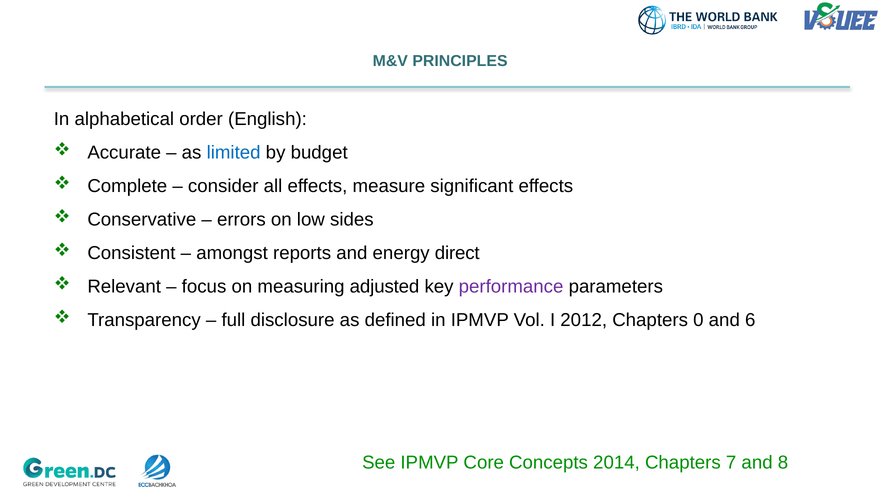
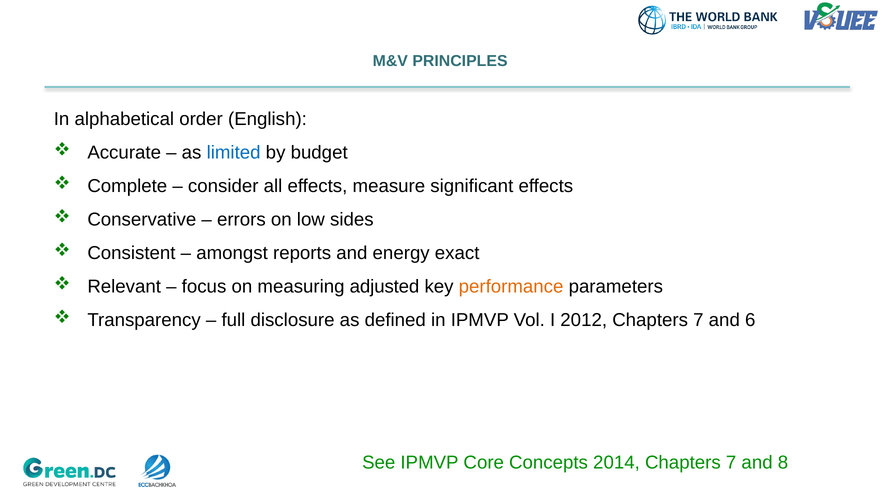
direct: direct -> exact (457, 253)
performance colour: purple -> orange (511, 287)
2012 Chapters 0: 0 -> 7 (698, 320)
